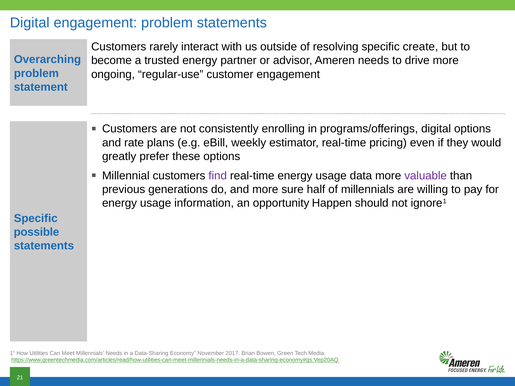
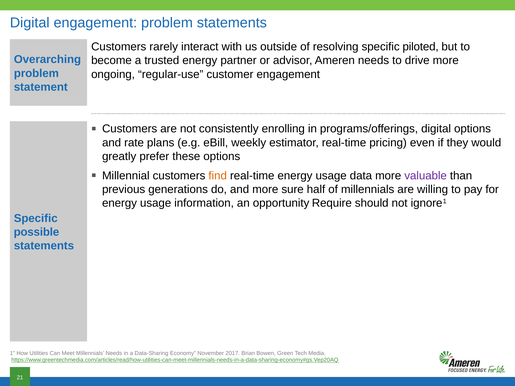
create: create -> piloted (421, 47)
find colour: purple -> orange (218, 176)
Happen: Happen -> Require (332, 203)
